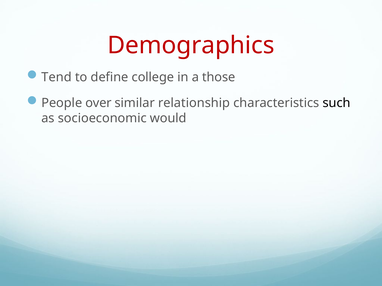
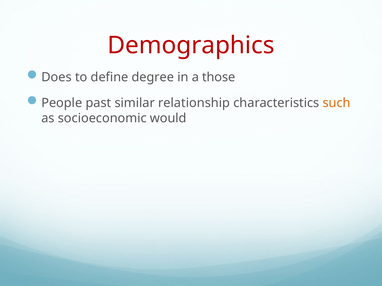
Tend: Tend -> Does (57, 77)
college: college -> degree (153, 77)
over: over -> past (98, 103)
such colour: black -> orange (337, 103)
